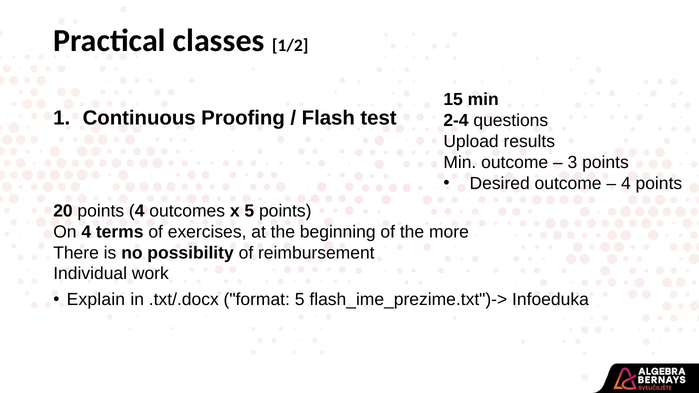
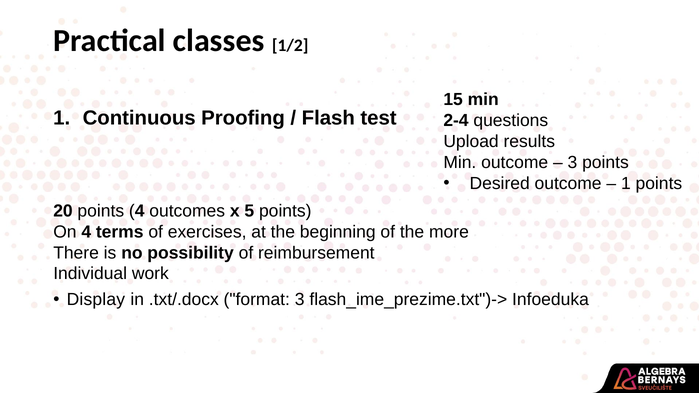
4: 4 -> 1 (626, 184)
Explain: Explain -> Display (96, 300)
format 5: 5 -> 3 (300, 300)
